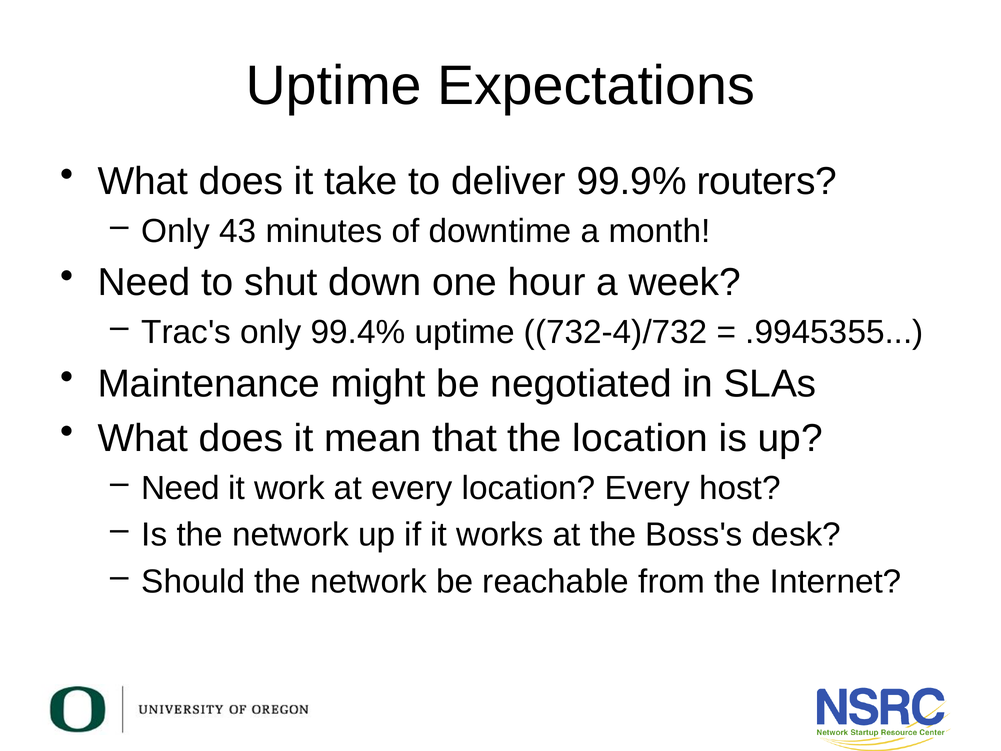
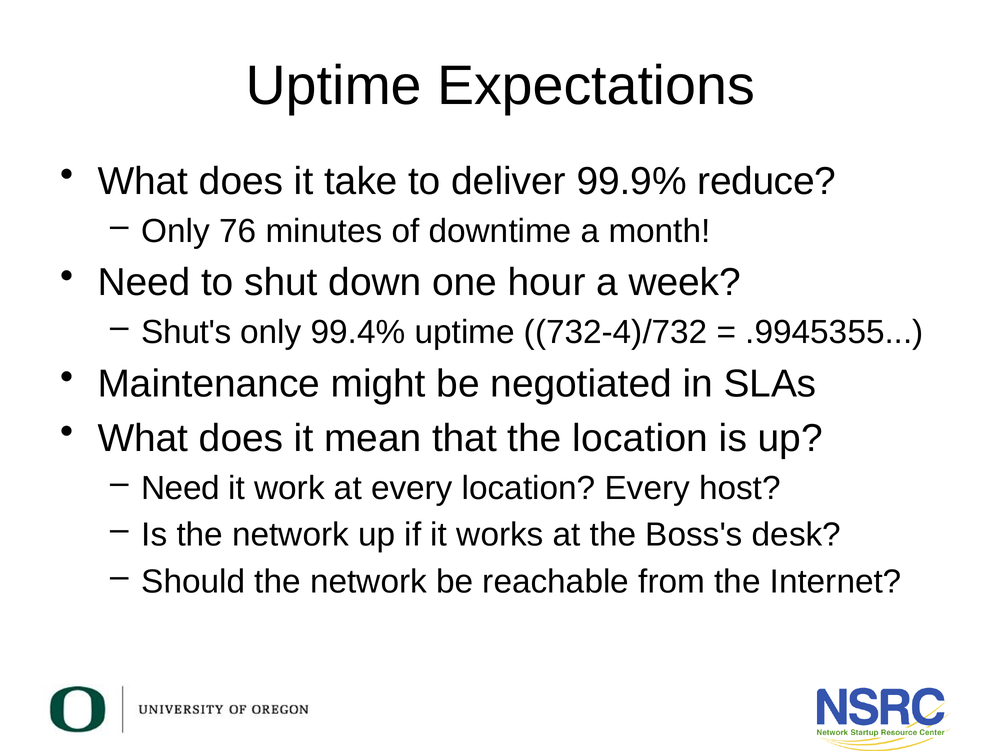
routers: routers -> reduce (767, 181)
43: 43 -> 76 (238, 231)
Trac's: Trac's -> Shut's (186, 332)
